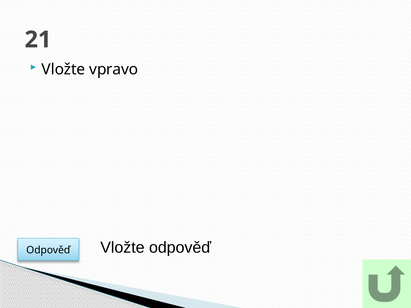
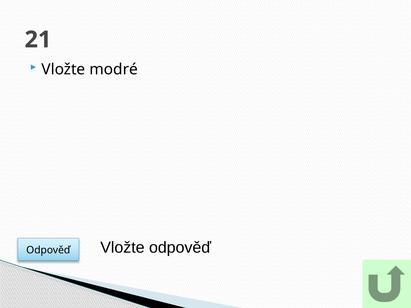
vpravo: vpravo -> modré (114, 69)
